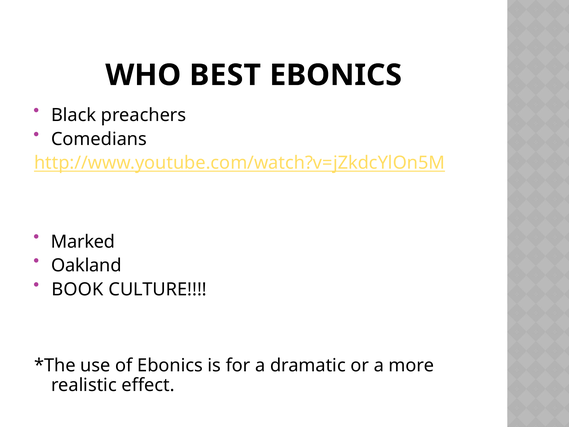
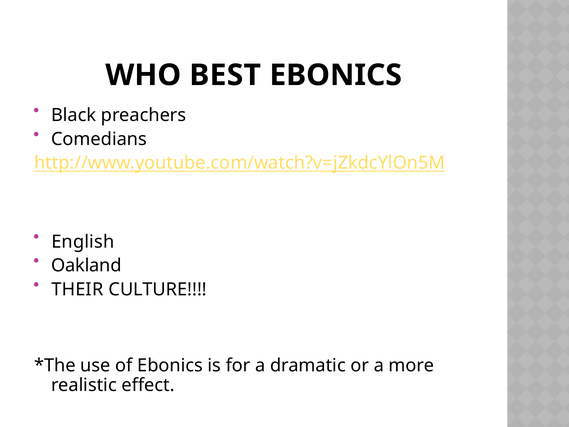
Marked: Marked -> English (83, 242)
BOOK: BOOK -> THEIR (77, 289)
